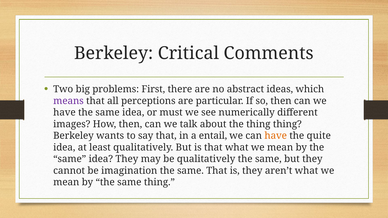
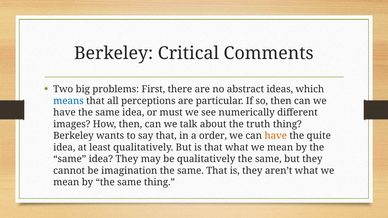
means colour: purple -> blue (68, 101)
the thing: thing -> truth (258, 124)
entail: entail -> order (213, 136)
